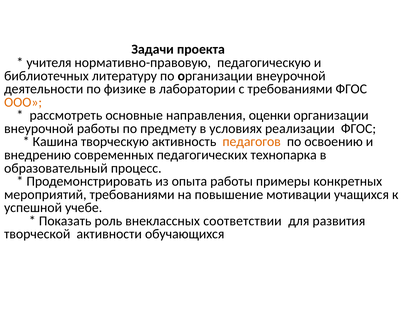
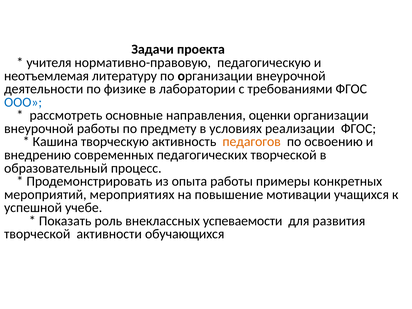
библиотечных: библиотечных -> неотъемлемая (47, 76)
ООО colour: orange -> blue (23, 102)
педагогических технопарка: технопарка -> творческой (284, 155)
мероприятий требованиями: требованиями -> мероприятиях (132, 195)
соответствии: соответствии -> успеваемости (243, 221)
